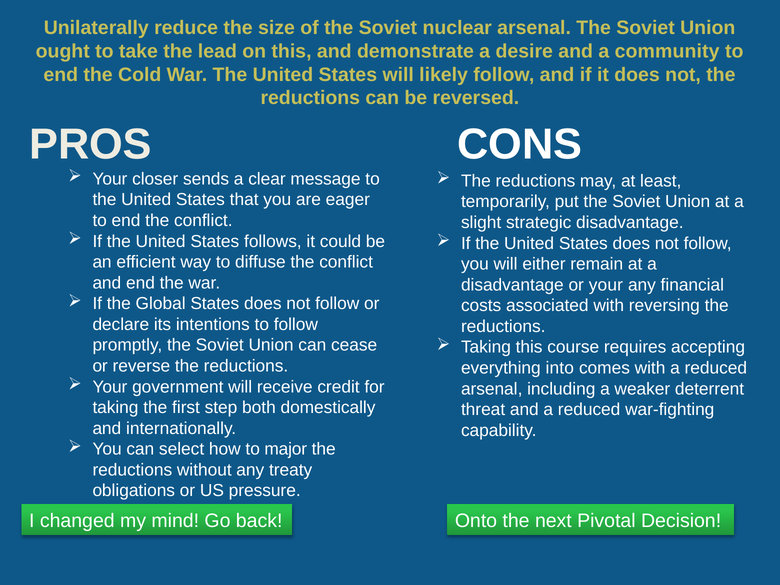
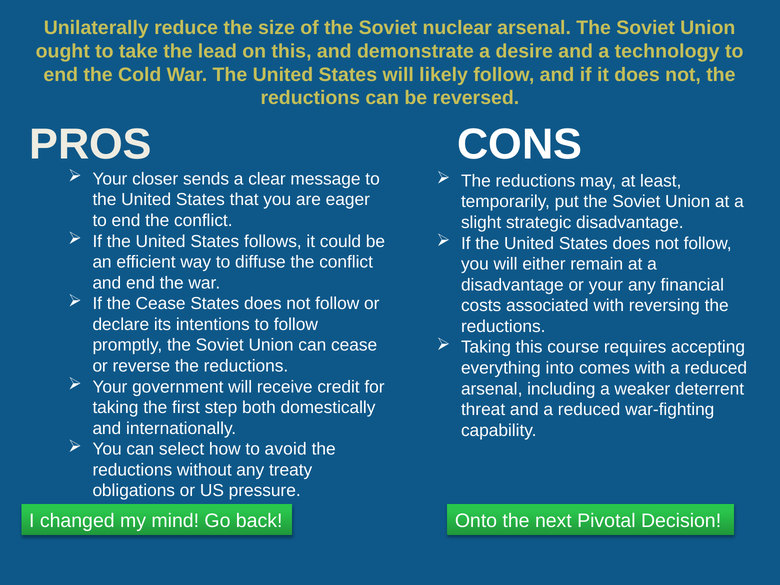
community: community -> technology (667, 51)
the Global: Global -> Cease (161, 304)
major: major -> avoid (286, 449)
